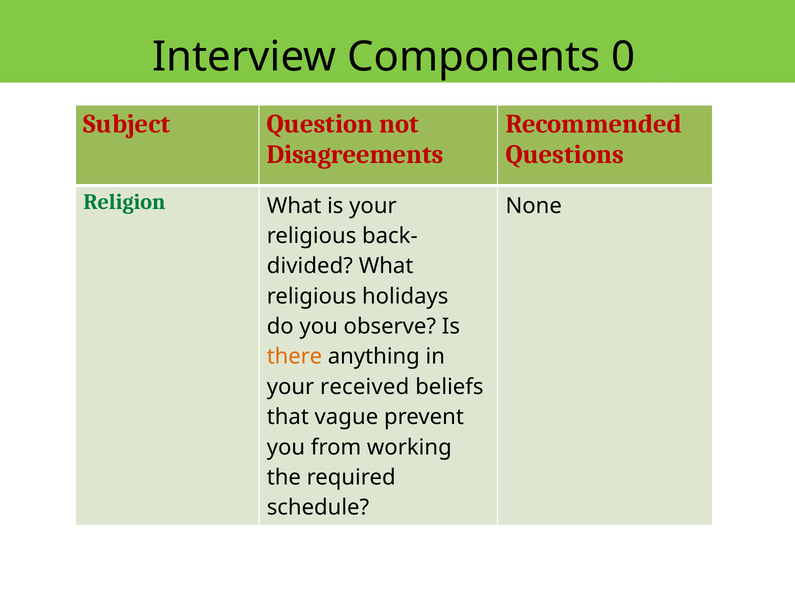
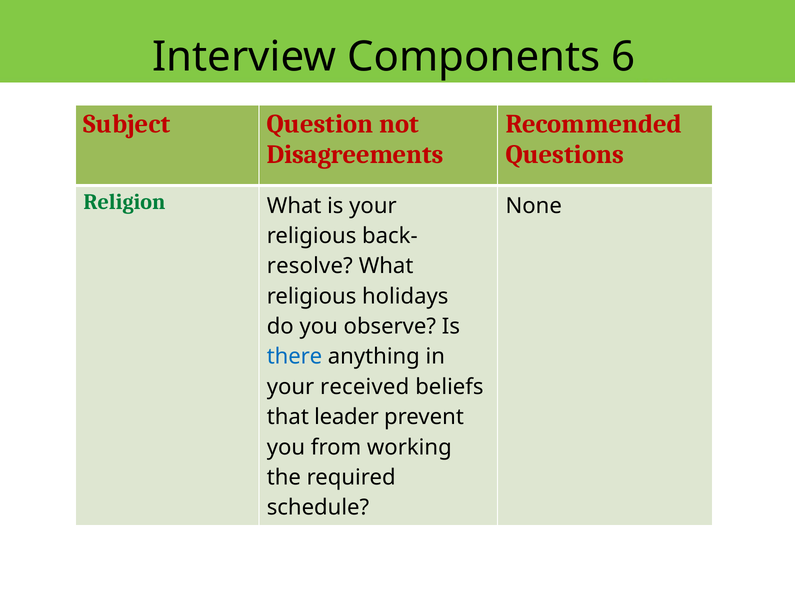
0: 0 -> 6 (623, 57)
divided: divided -> resolve (310, 266)
there colour: orange -> blue (295, 357)
vague: vague -> leader (347, 417)
